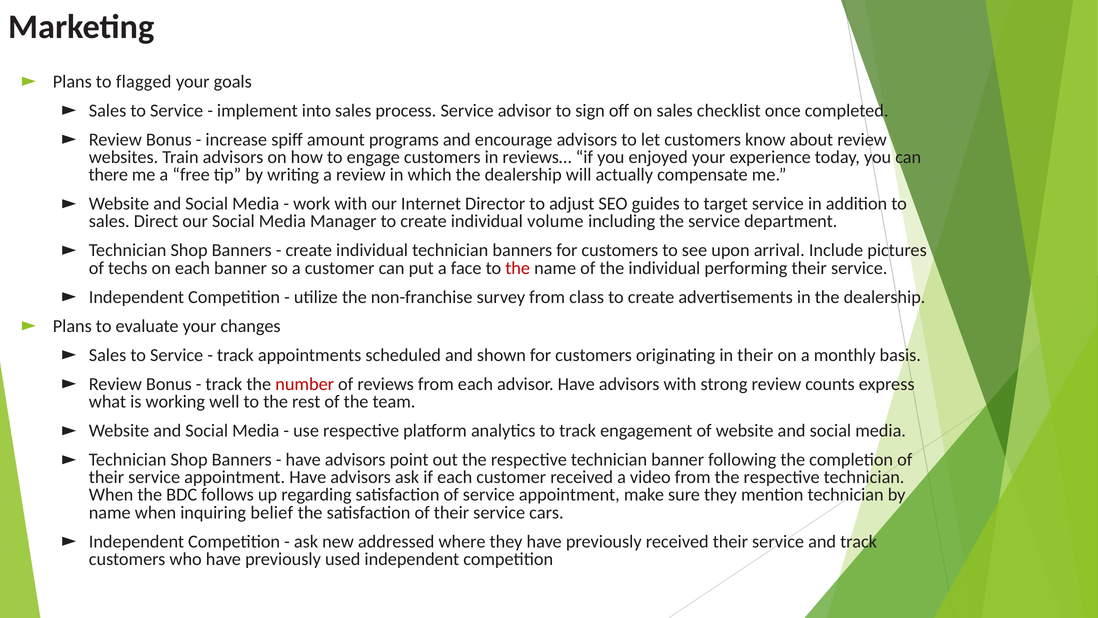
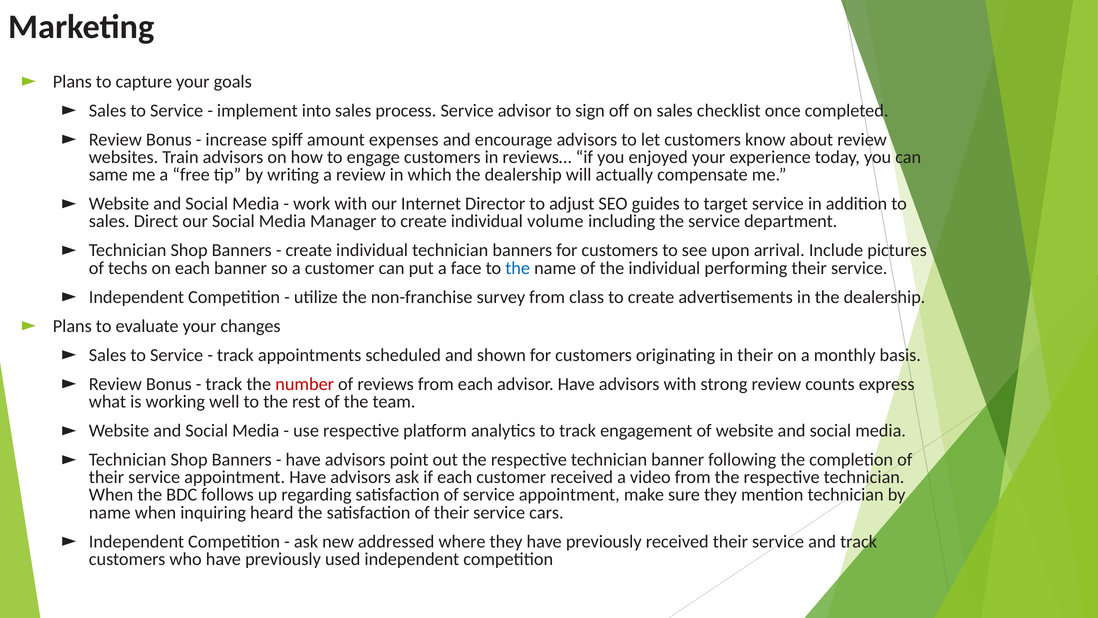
flagged: flagged -> capture (144, 81)
programs: programs -> expenses (404, 140)
there: there -> same (108, 175)
the colour: red -> blue (518, 268)
belief: belief -> heard (272, 512)
